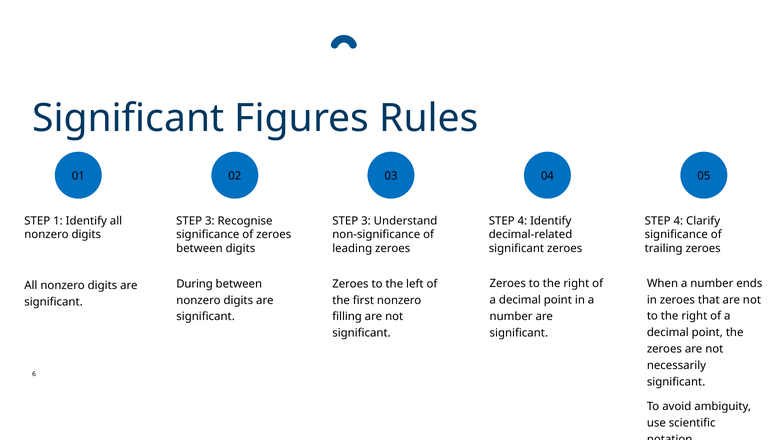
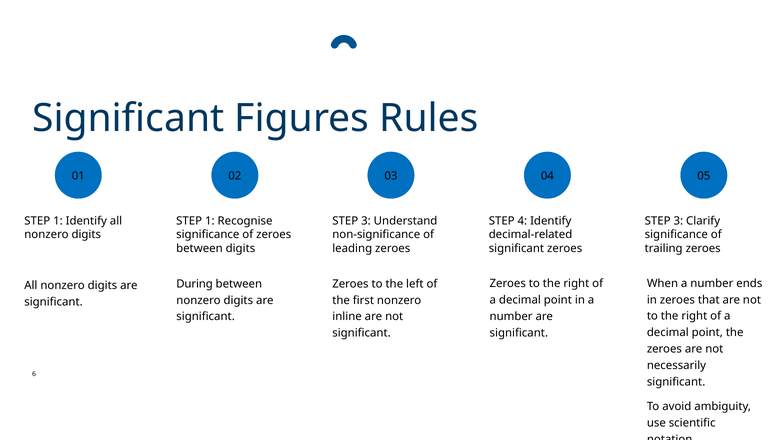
3: 3 -> 1 (210, 221)
4: 4 -> 3 (678, 221)
filling: filling -> inline (347, 317)
